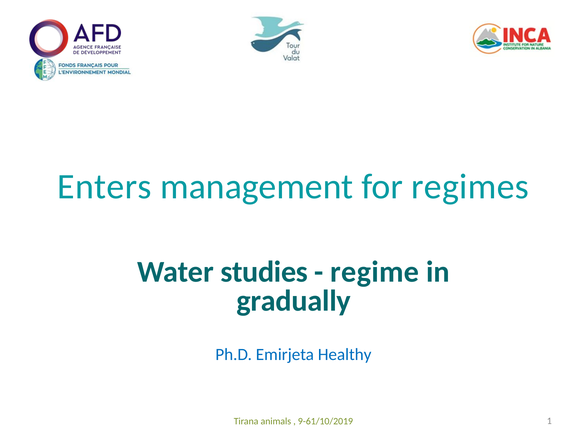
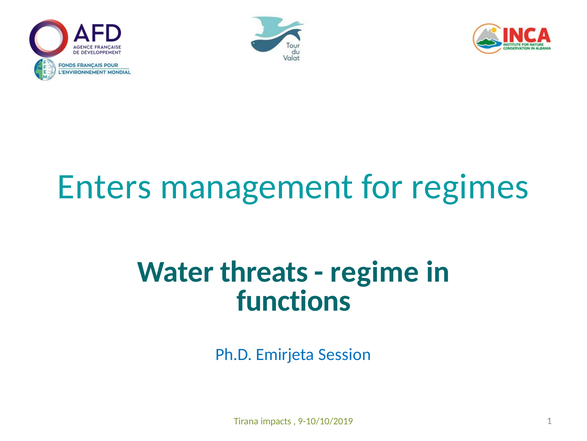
studies: studies -> threats (264, 271)
gradually: gradually -> functions (294, 300)
Healthy: Healthy -> Session (345, 354)
animals: animals -> impacts (276, 420)
9-61/10/2019: 9-61/10/2019 -> 9-10/10/2019 (325, 420)
